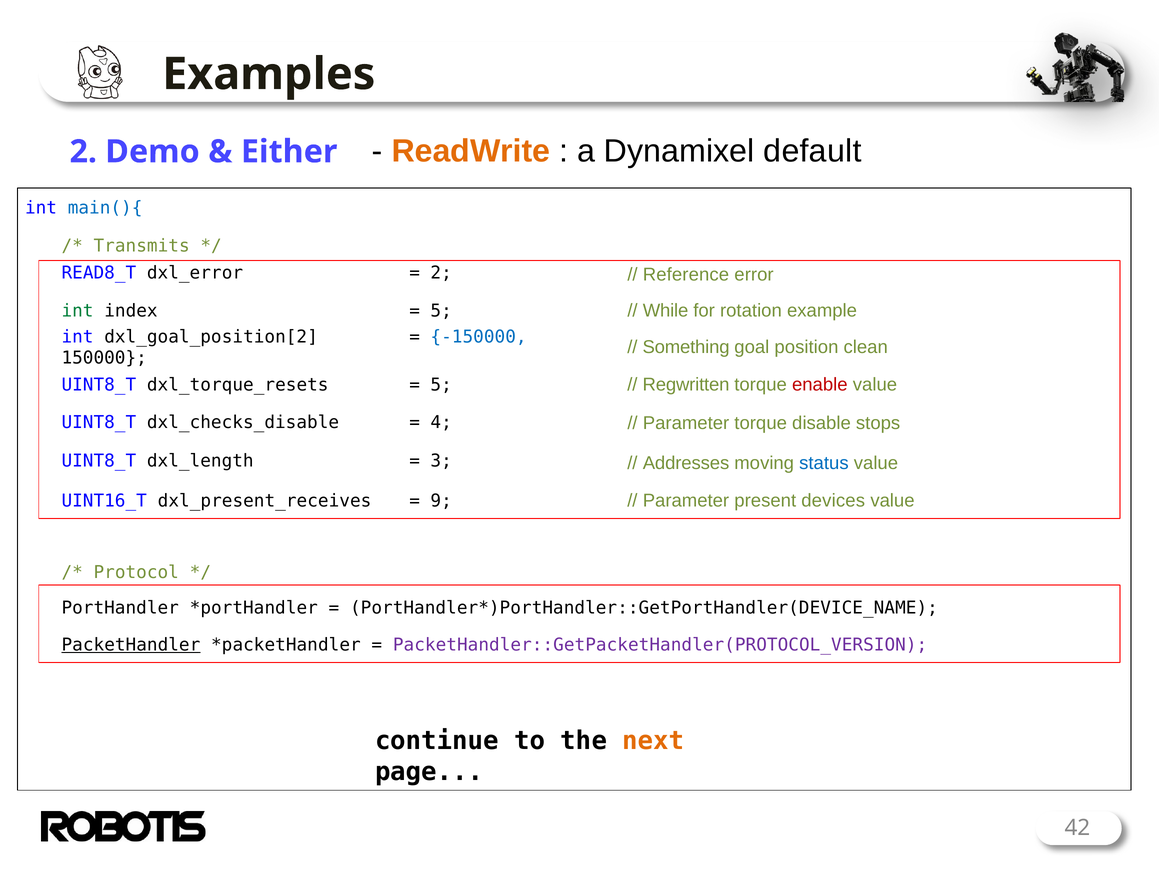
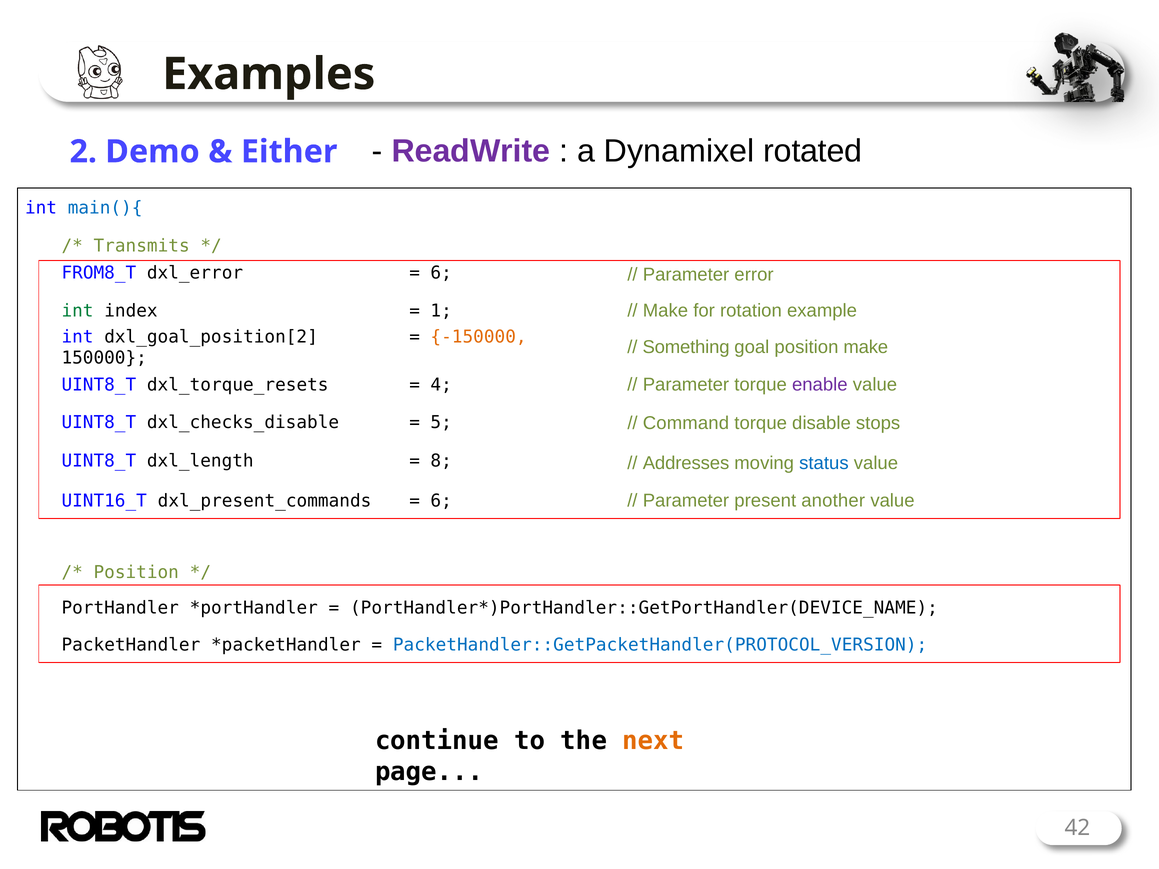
ReadWrite colour: orange -> purple (471, 151)
default: default -> rotated (813, 151)
READ8_T: READ8_T -> FROM8_T (99, 273)
2: 2 -> 6 (441, 273)
Reference: Reference -> Parameter (686, 275)
5: 5 -> 1 (441, 311)
While: While -> Make (665, 311)
-150000 colour: blue -> orange (479, 337)
position clean: clean -> make (866, 347)
Regwritten: Regwritten -> Parameter (686, 385)
enable colour: red -> purple (820, 385)
5: 5 -> 4 (441, 385)
Parameter: Parameter -> Command (686, 423)
4: 4 -> 5 (441, 423)
3: 3 -> 8 (441, 461)
devices: devices -> another (833, 501)
dxl_present_receives: dxl_present_receives -> dxl_present_commands (265, 501)
9: 9 -> 6 (441, 501)
Protocol: Protocol -> Position (136, 572)
PacketHandler underline: present -> none (131, 645)
PacketHandler::GetPacketHandler(PROTOCOL_VERSION colour: purple -> blue (660, 645)
